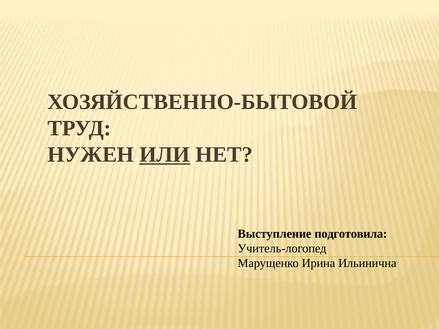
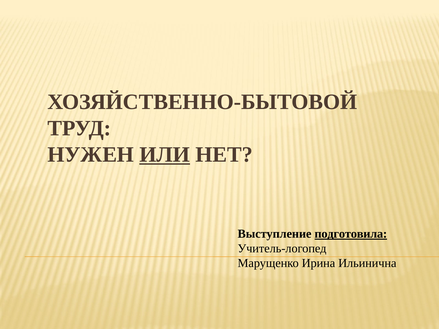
подготовила underline: none -> present (351, 234)
